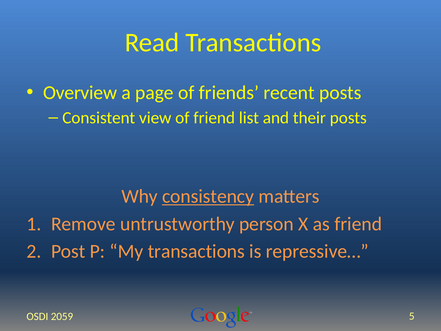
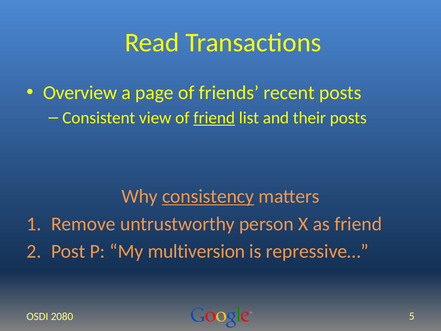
friend underline: none -> present (214, 118)
My transactions: transactions -> multiversion (196, 251)
2059: 2059 -> 2080 (62, 316)
